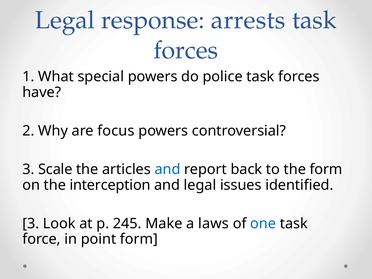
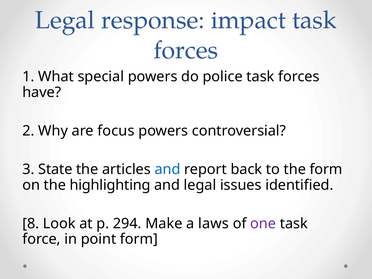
arrests: arrests -> impact (248, 20)
Scale: Scale -> State (55, 169)
interception: interception -> highlighting (110, 185)
3: 3 -> 8 (31, 224)
245: 245 -> 294 (127, 224)
one colour: blue -> purple (263, 224)
